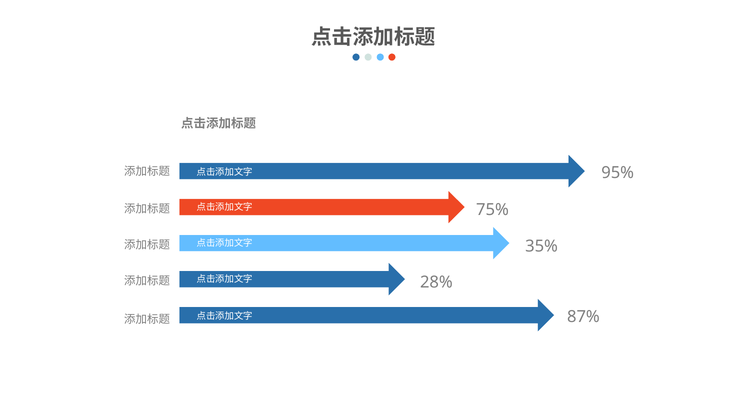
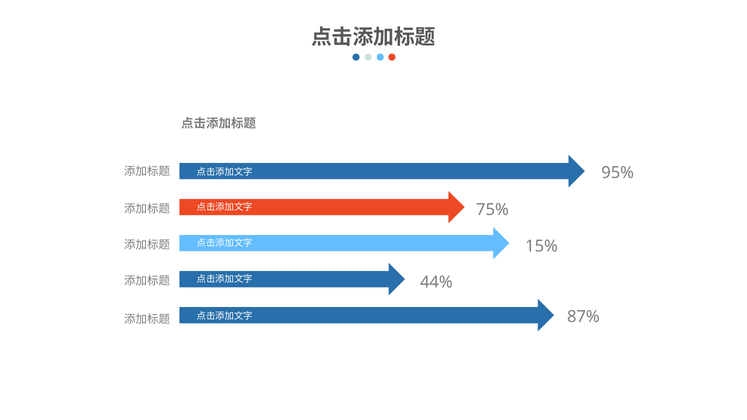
35%: 35% -> 15% (542, 246)
28%: 28% -> 44% (436, 283)
